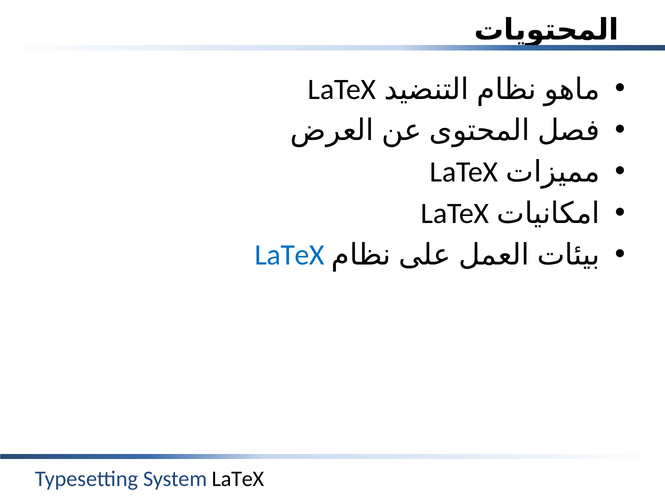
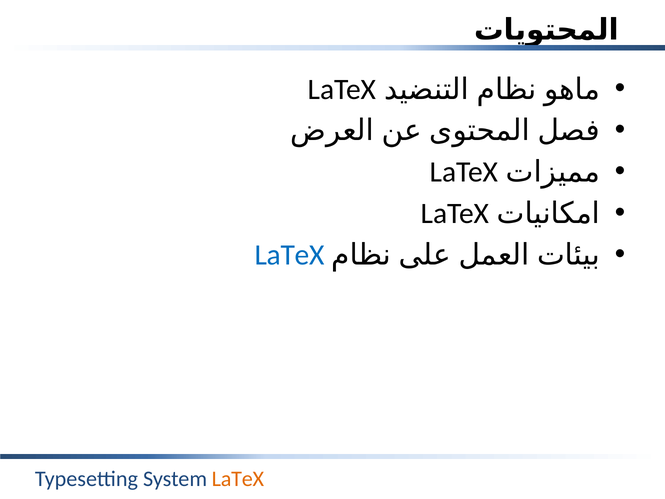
LaTeX colour: black -> orange (238, 479)
